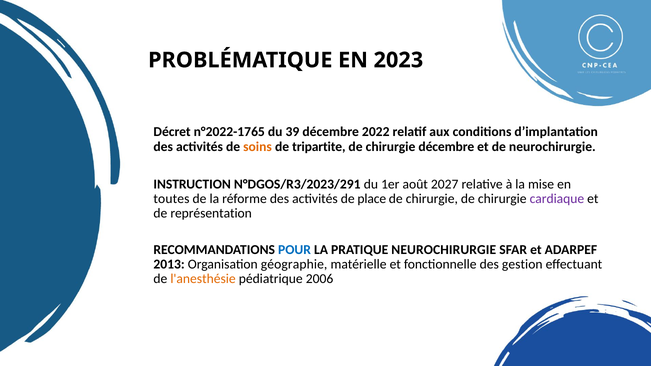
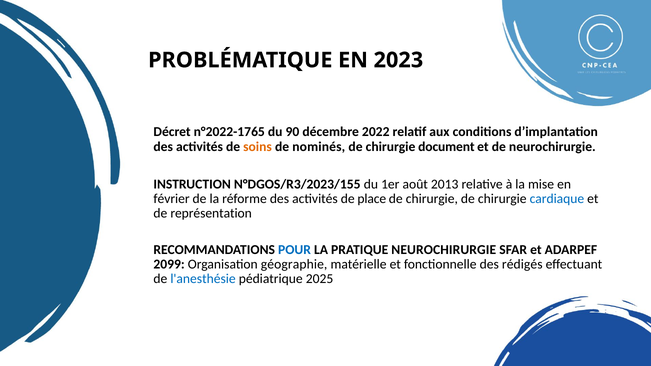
39: 39 -> 90 (292, 132)
tripartite: tripartite -> nominés (319, 147)
chirurgie décembre: décembre -> document (446, 147)
N°DGOS/R3/2023/291: N°DGOS/R3/2023/291 -> N°DGOS/R3/2023/155 (297, 184)
2027: 2027 -> 2013 (445, 184)
toutes: toutes -> février (172, 199)
cardiaque colour: purple -> blue (557, 199)
2013: 2013 -> 2099 (169, 264)
gestion: gestion -> rédigés (522, 264)
l'anesthésie colour: orange -> blue (203, 279)
2006: 2006 -> 2025 (320, 279)
